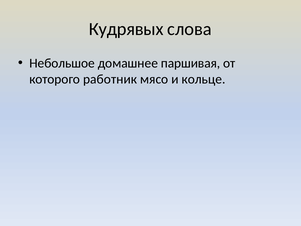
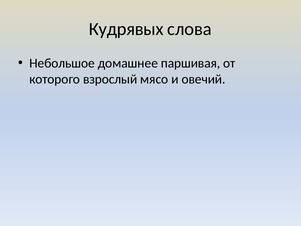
работник: работник -> взрослый (110, 79)
кольце: кольце -> овечий (204, 79)
